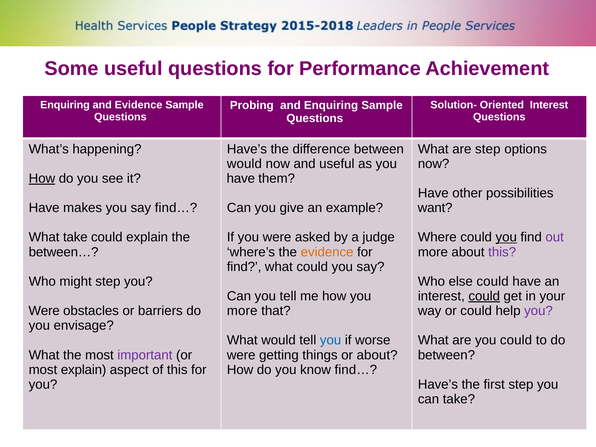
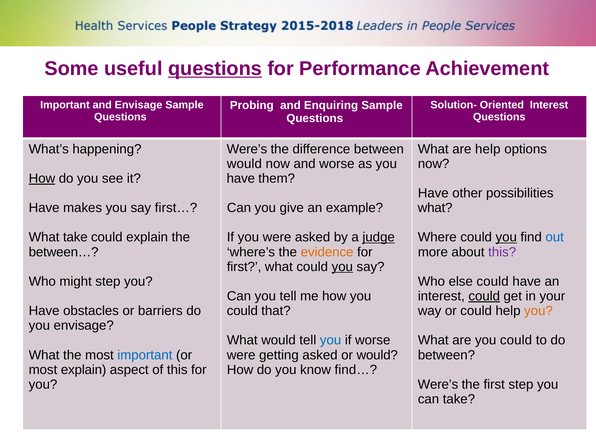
questions underline: none -> present (215, 69)
Enquiring: Enquiring -> Important (65, 105)
and Evidence: Evidence -> Envisage (139, 105)
Have’s: Have’s -> Were’s (247, 149)
are step: step -> help (488, 149)
and useful: useful -> worse (337, 164)
say find…: find… -> first… (176, 208)
want: want -> what (435, 208)
judge underline: none -> present (379, 237)
out colour: purple -> blue (555, 237)
find: find -> first (244, 267)
you underline: none -> present (342, 267)
Were: Were -> Have (44, 311)
more: more -> could (242, 311)
you colour: purple -> orange (538, 311)
important colour: purple -> blue (145, 355)
getting things: things -> asked (320, 355)
or about: about -> would (377, 355)
Have’s: Have’s -> Were’s (438, 384)
